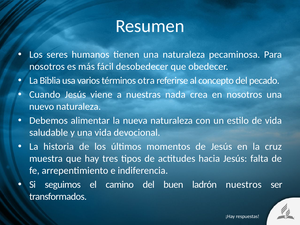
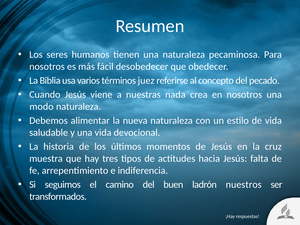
otra: otra -> juez (146, 81)
nuevo: nuevo -> modo (41, 107)
